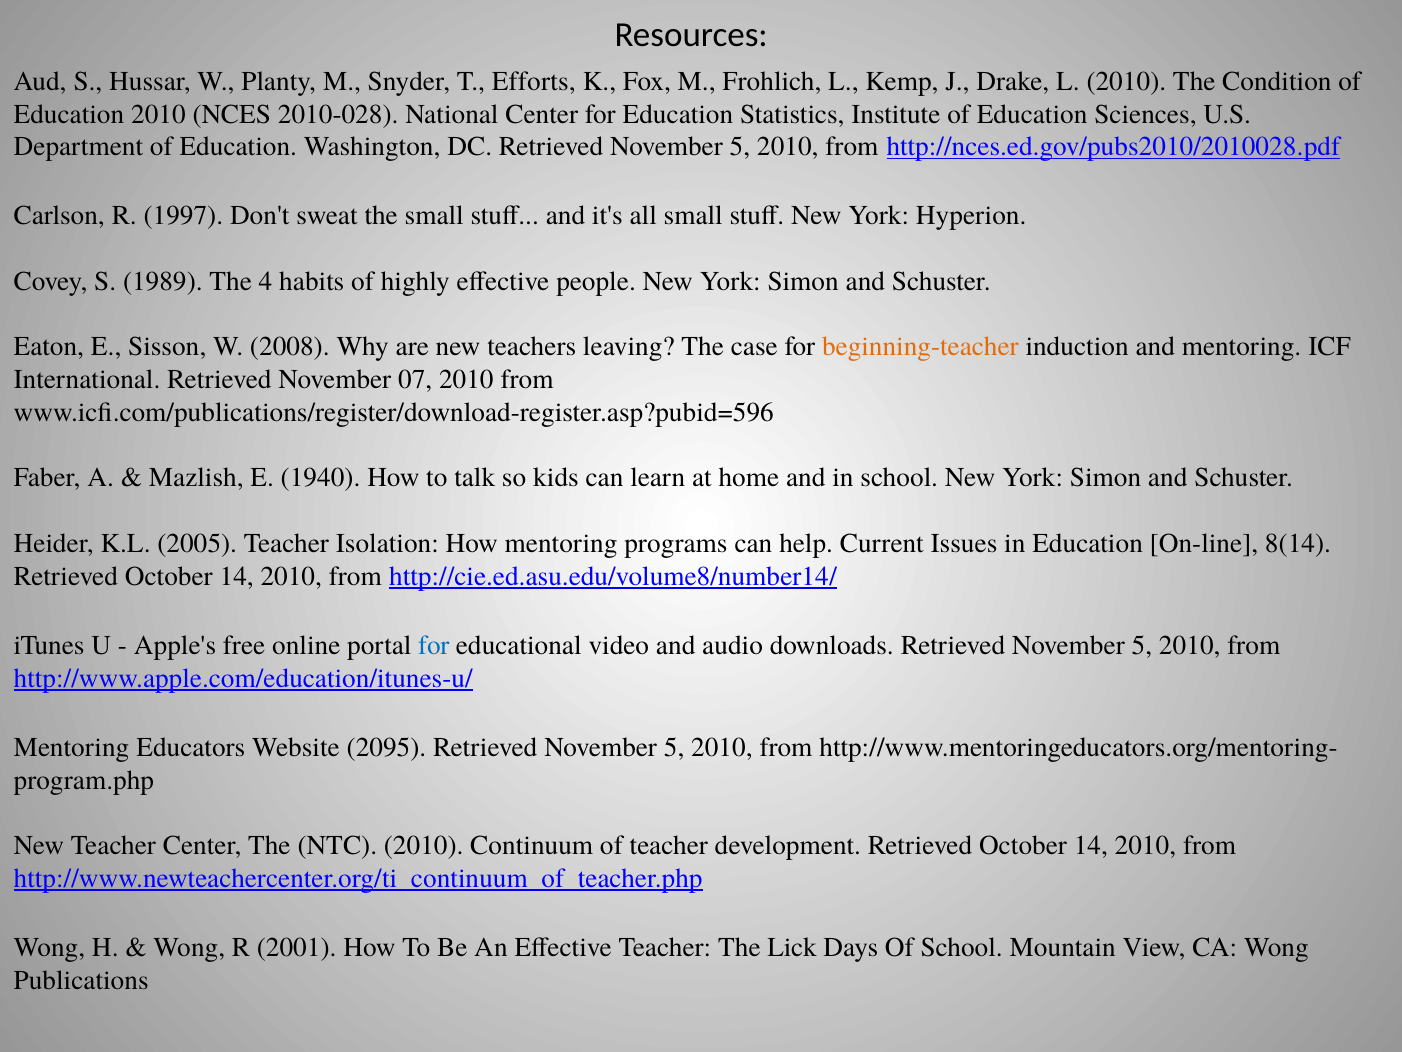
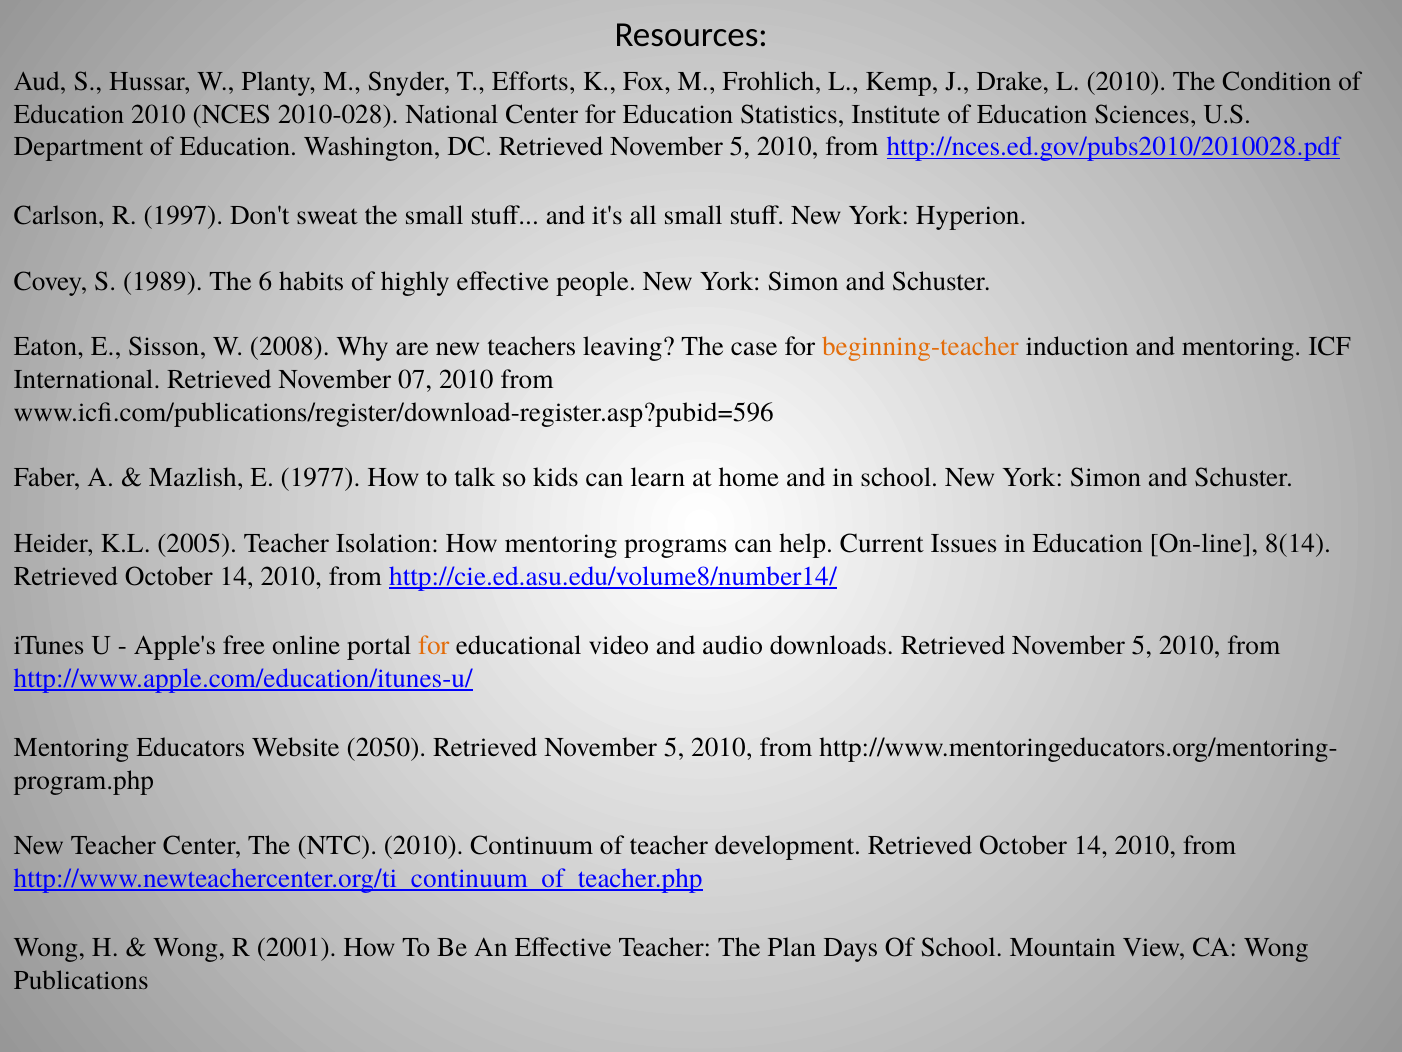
4: 4 -> 6 (265, 281)
1940: 1940 -> 1977 (321, 478)
for colour: blue -> orange (434, 645)
2095: 2095 -> 2050 (386, 747)
Lick: Lick -> Plan (792, 947)
